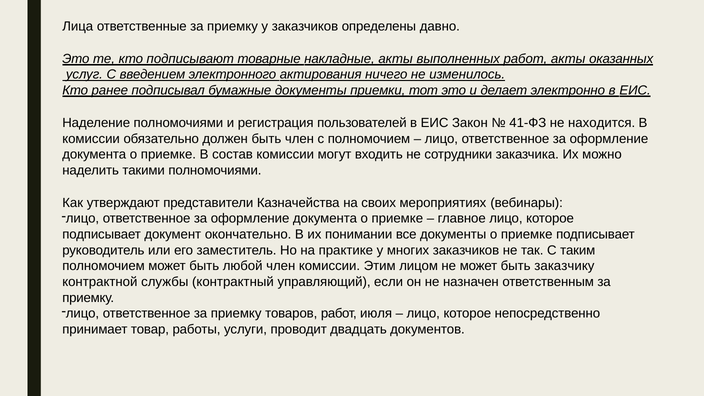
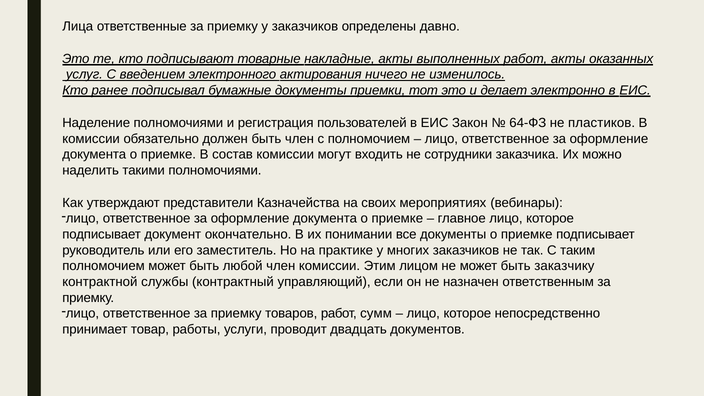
41-ФЗ: 41-ФЗ -> 64-ФЗ (528, 123)
находится: находится -> пластиков (602, 123)
июля: июля -> сумм (376, 314)
